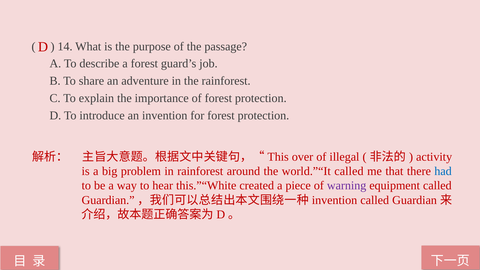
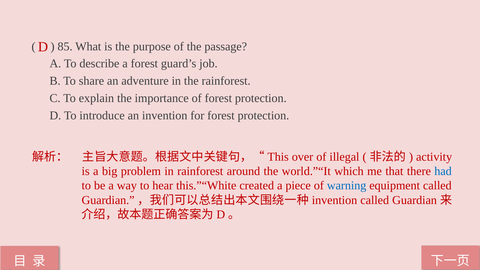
14: 14 -> 85 (65, 46)
world.”“It called: called -> which (349, 171)
warning colour: purple -> blue (347, 186)
